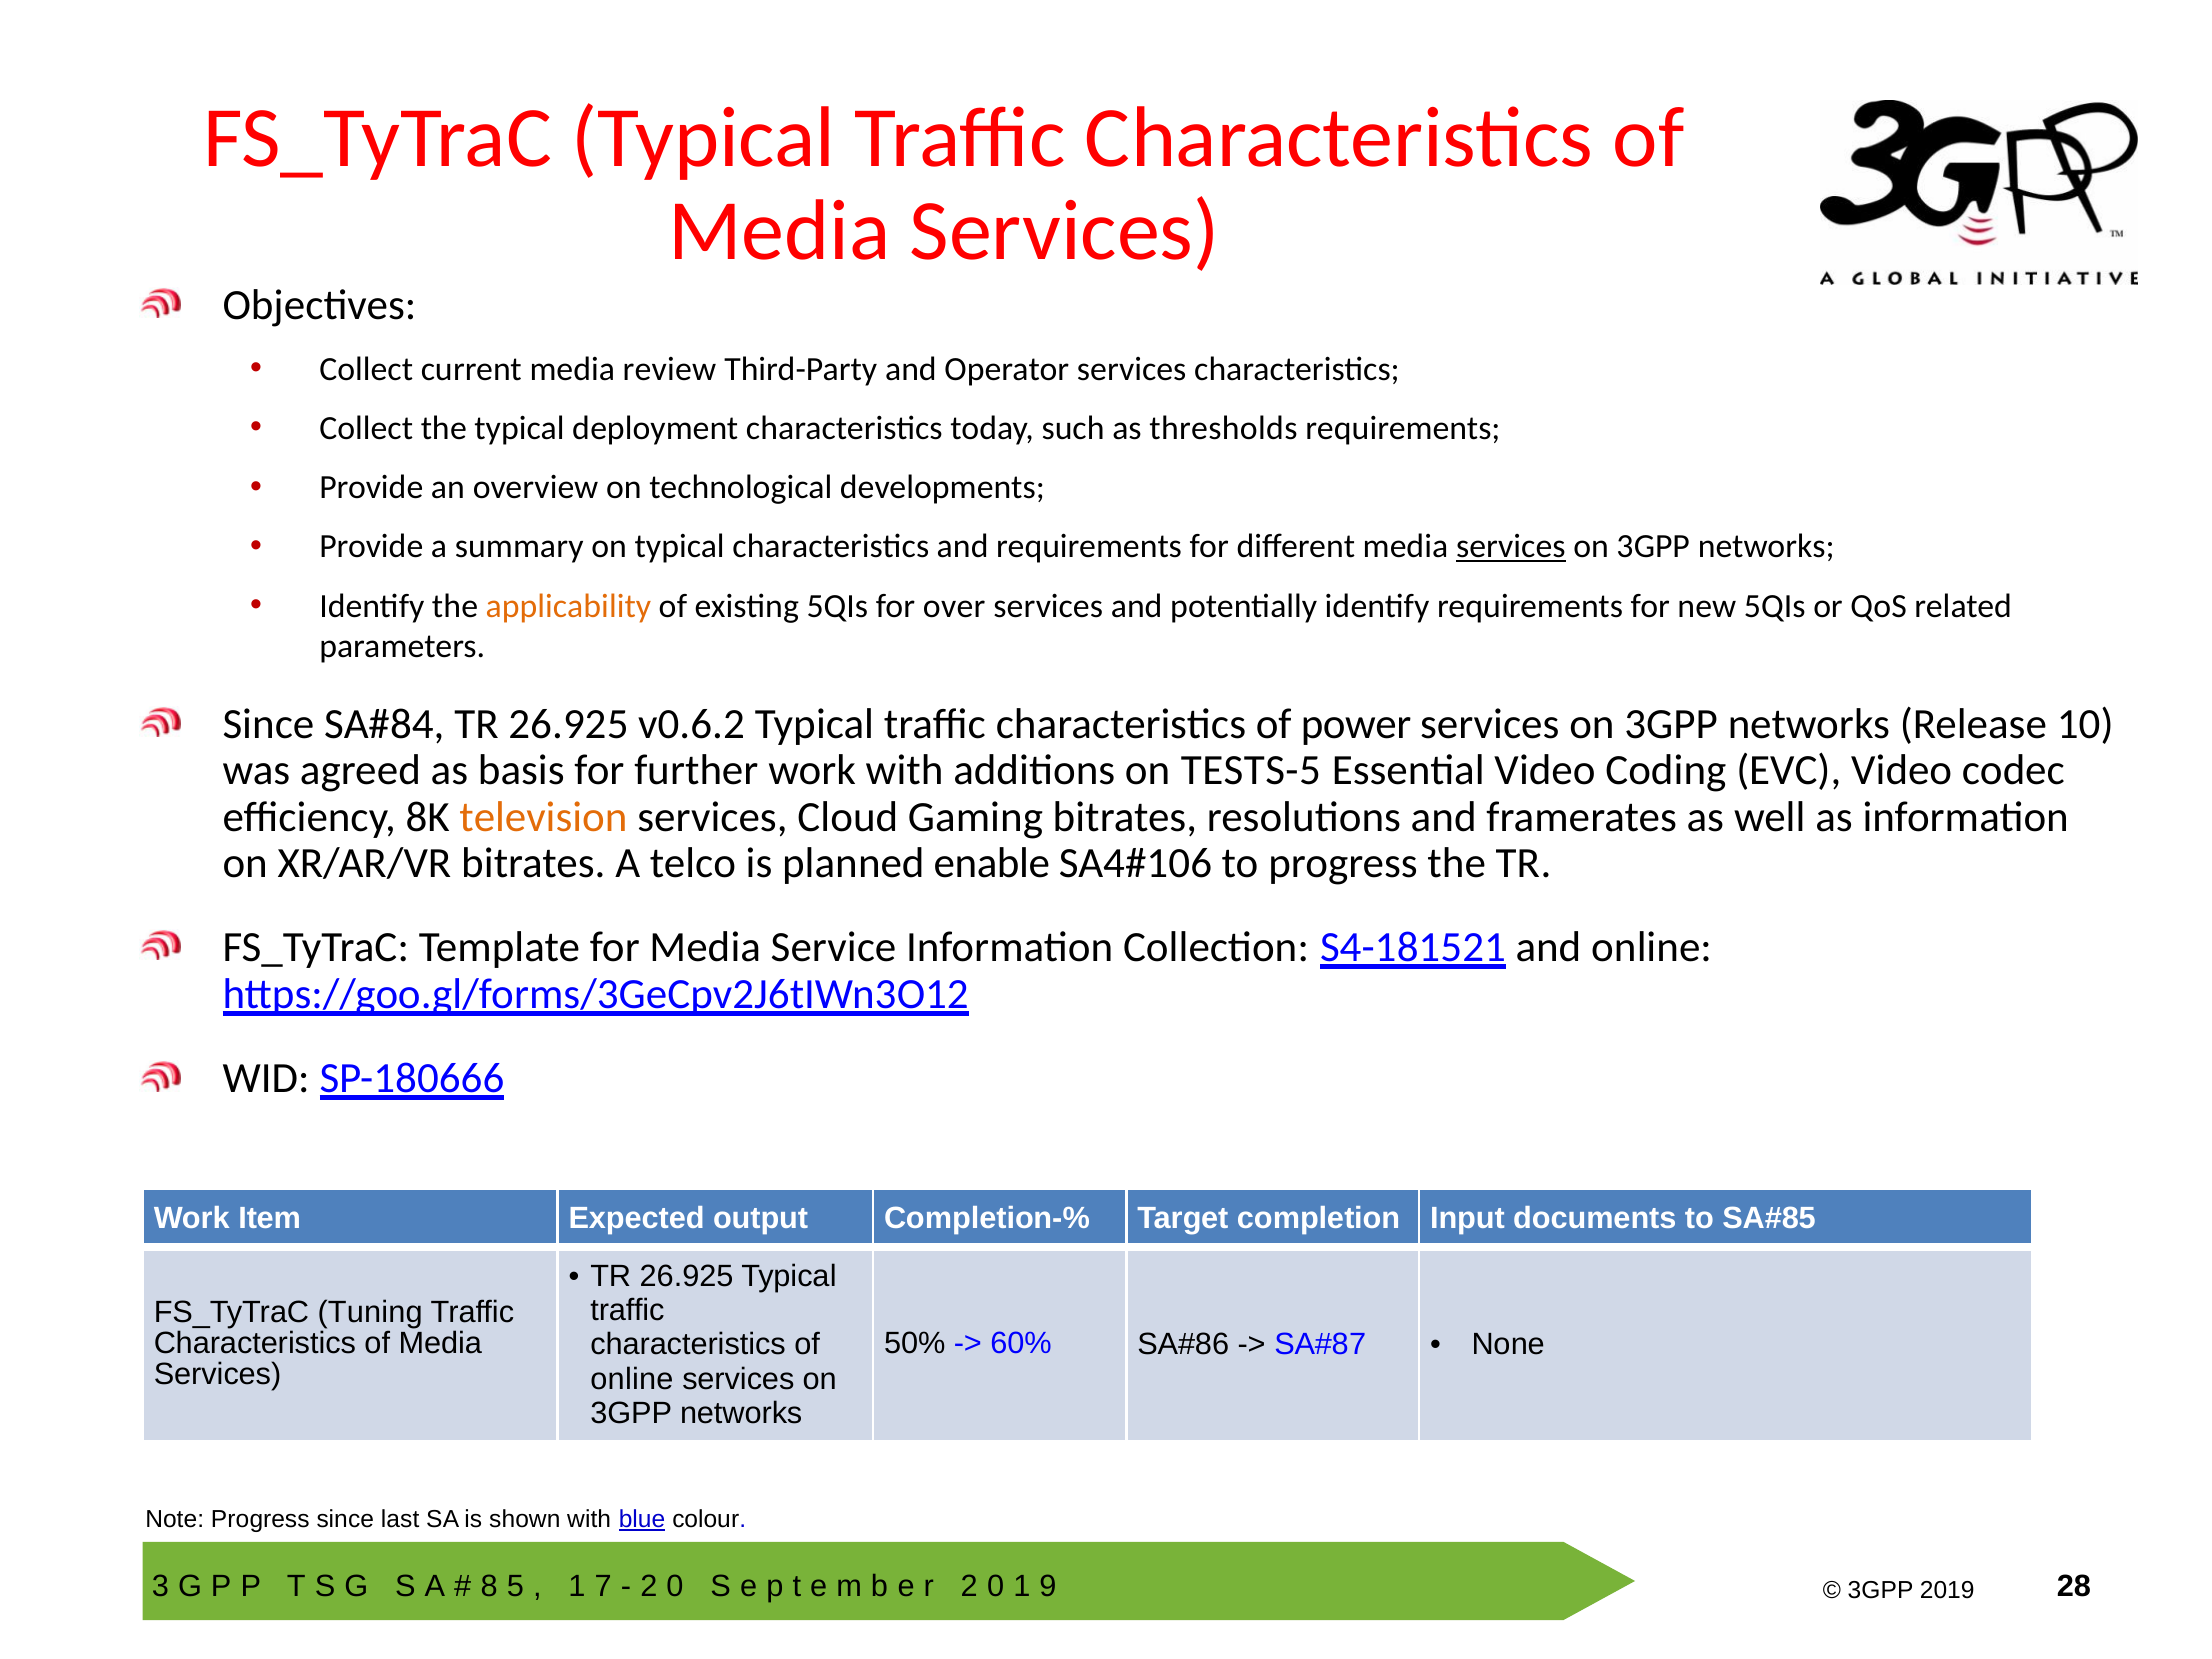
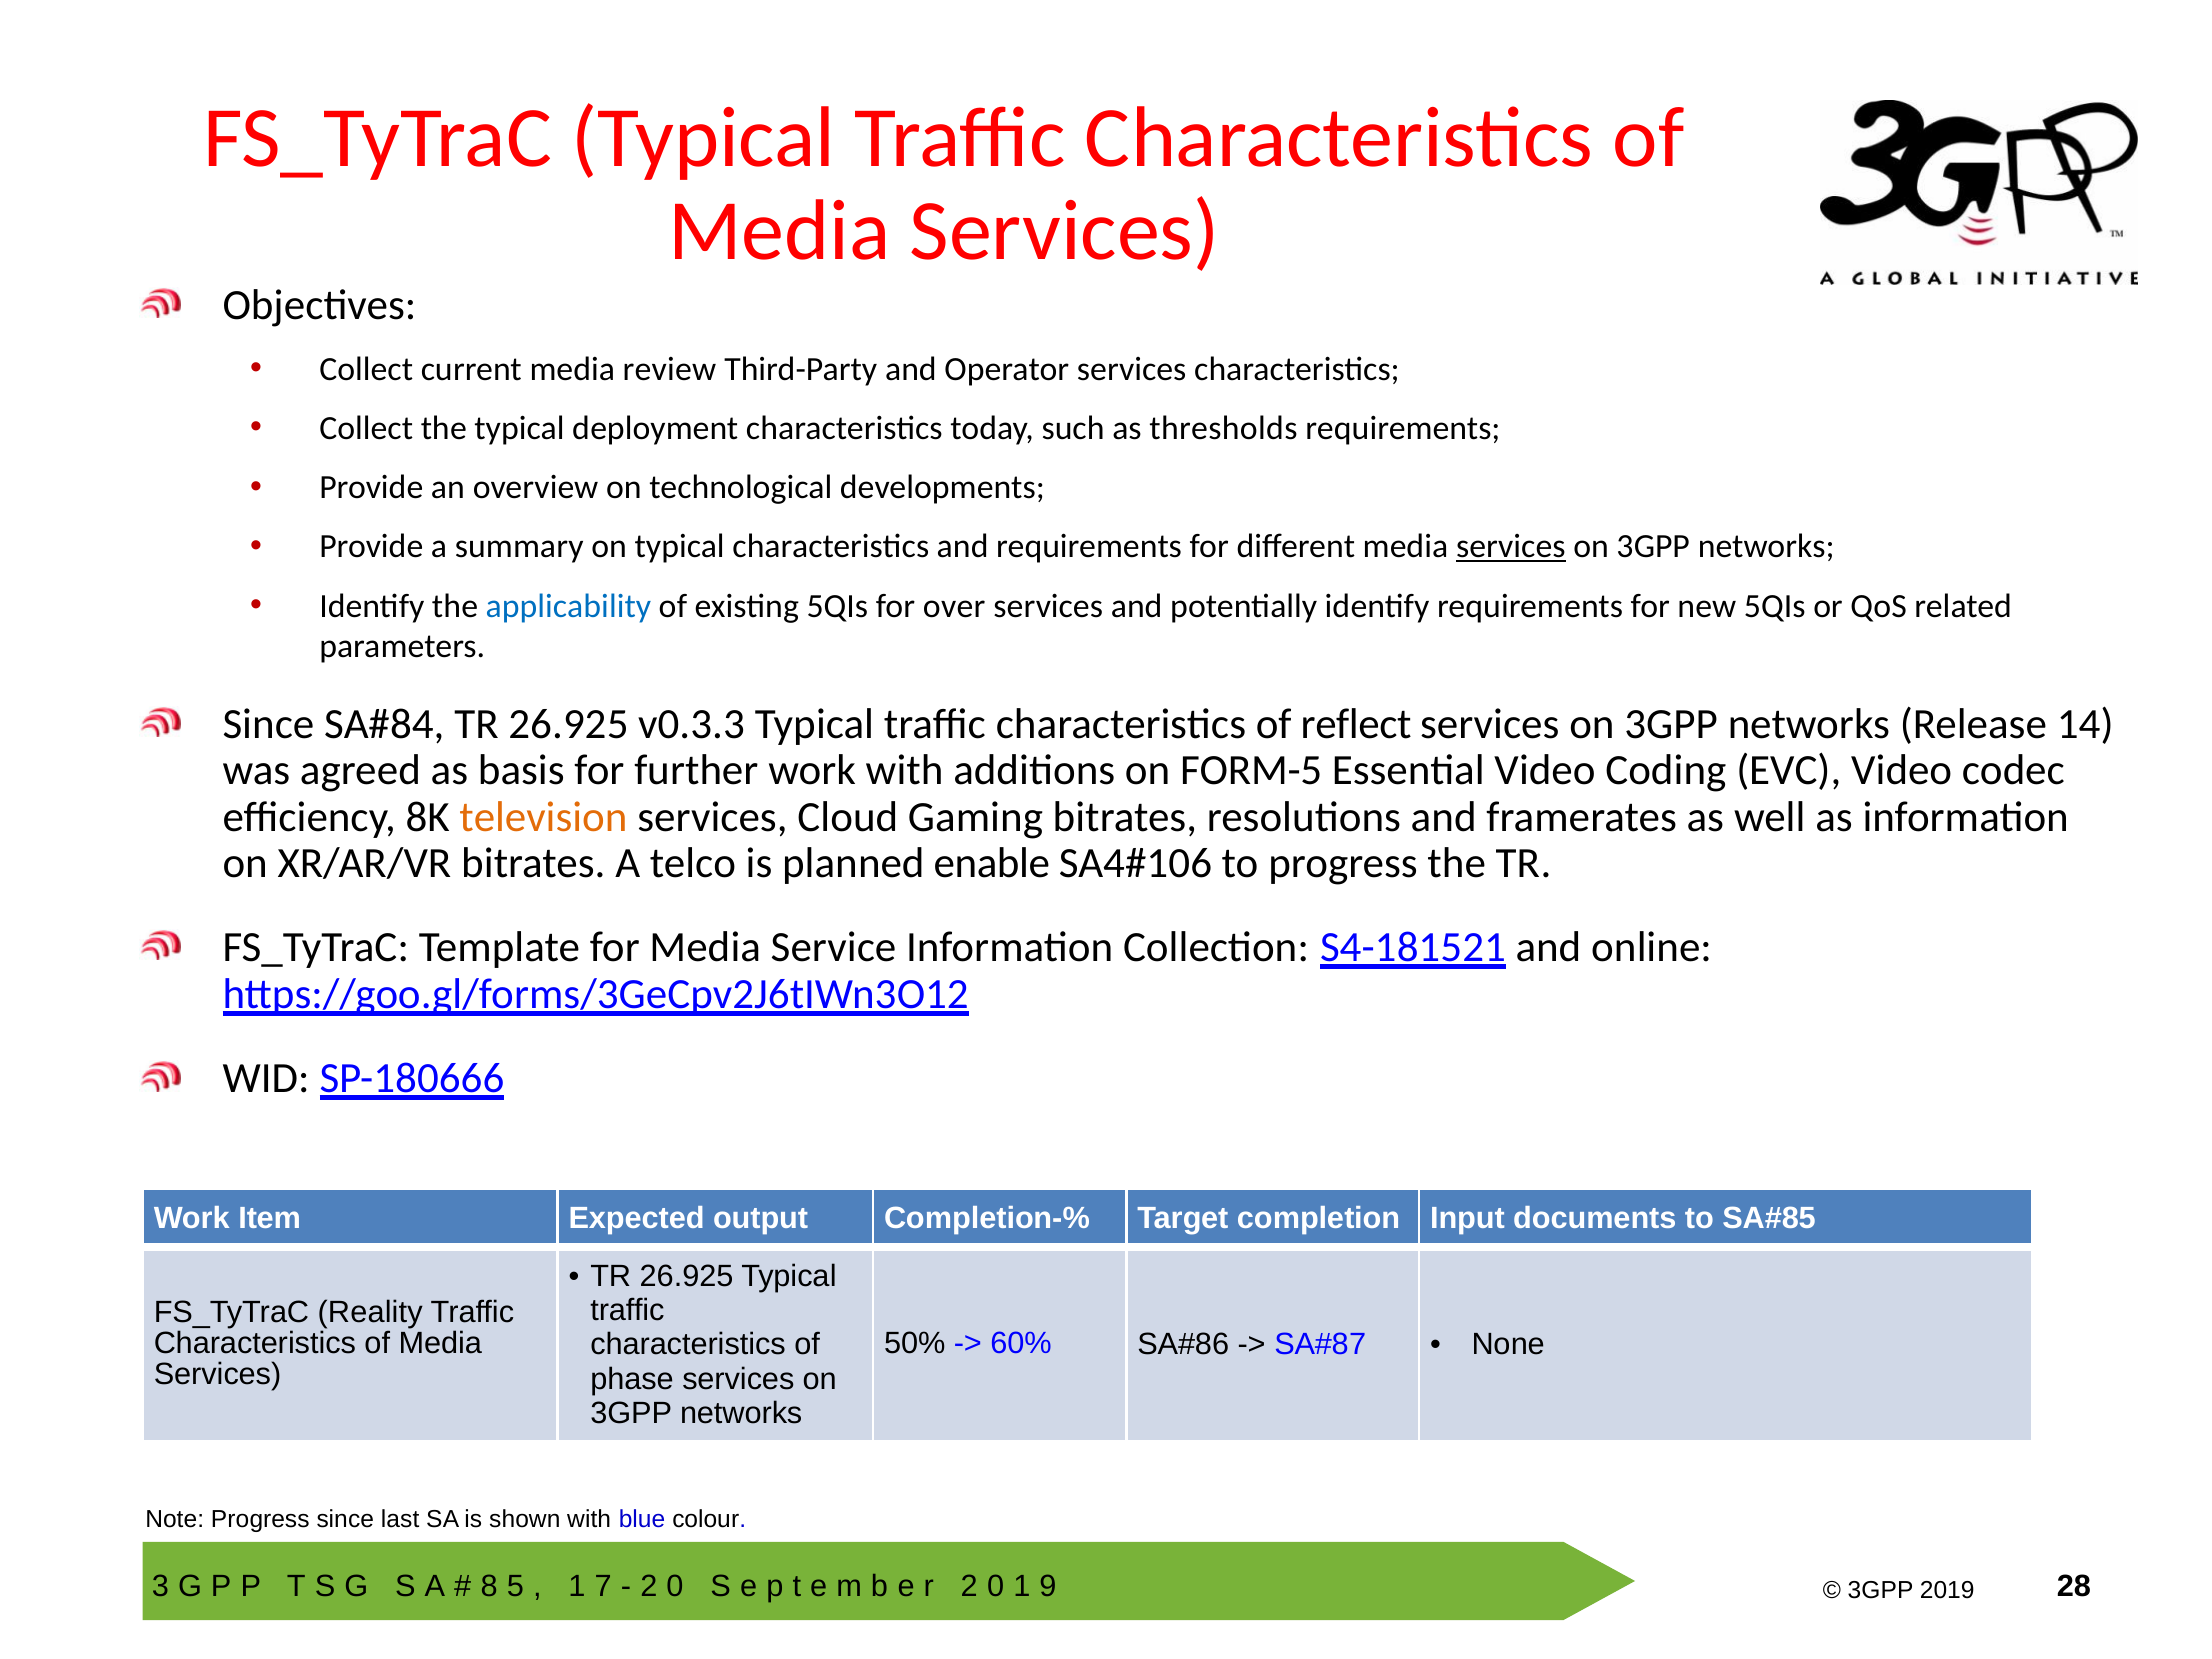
applicability colour: orange -> blue (568, 606)
v0.6.2: v0.6.2 -> v0.3.3 (692, 724)
power: power -> reflect (1356, 724)
10: 10 -> 14 (2085, 724)
TESTS-5: TESTS-5 -> FORM-5 (1251, 771)
Tuning: Tuning -> Reality (370, 1312)
online: online -> phase (632, 1379)
blue underline: present -> none (642, 1519)
